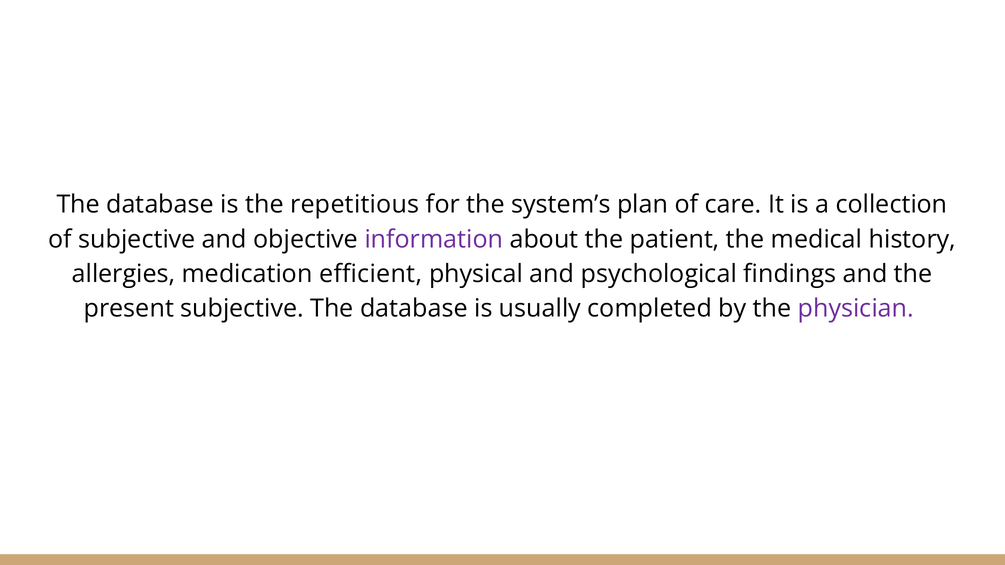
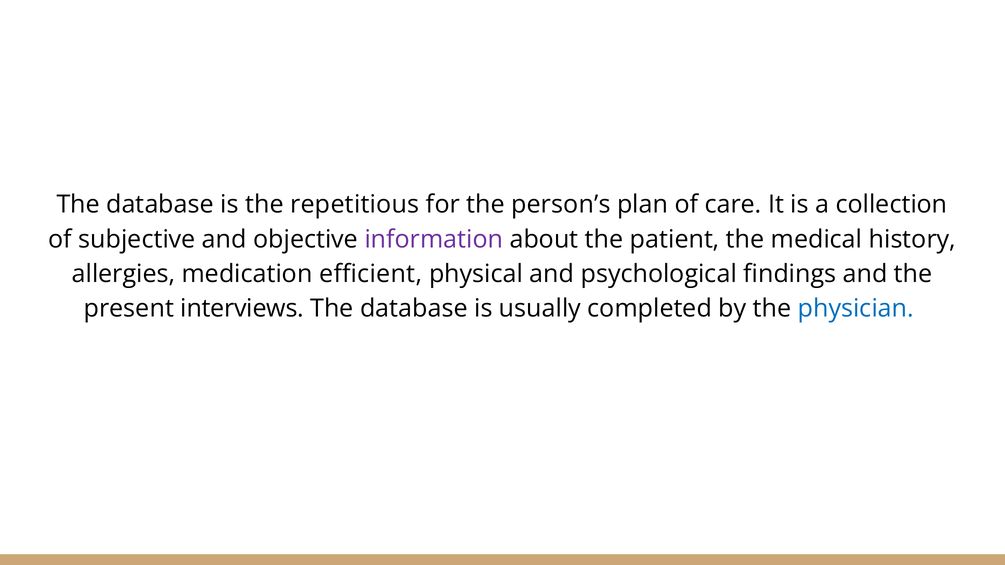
system’s: system’s -> person’s (561, 205)
present subjective: subjective -> interviews (242, 309)
physician colour: purple -> blue (856, 309)
